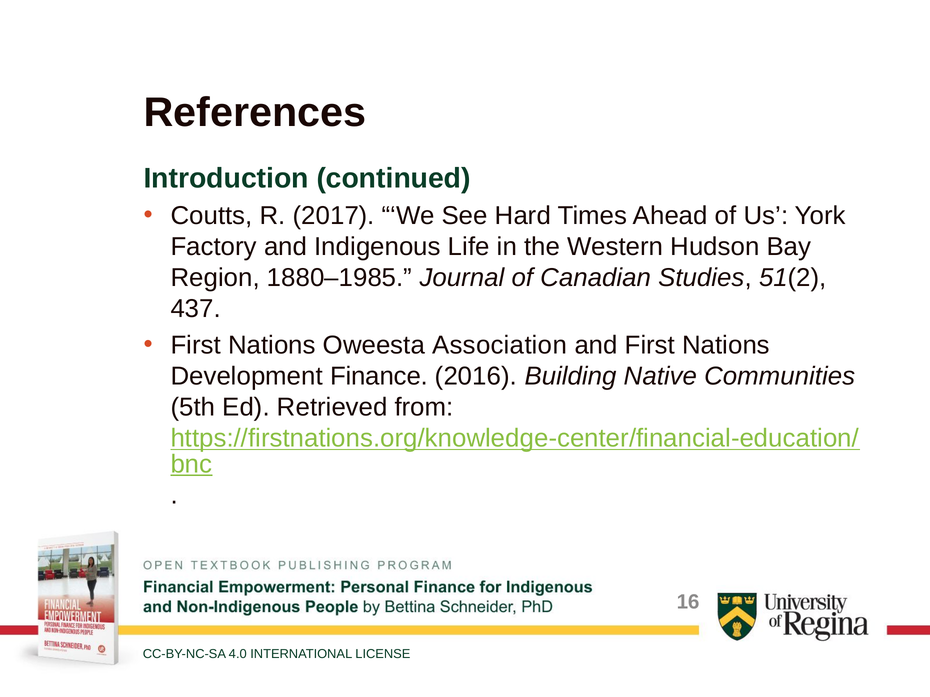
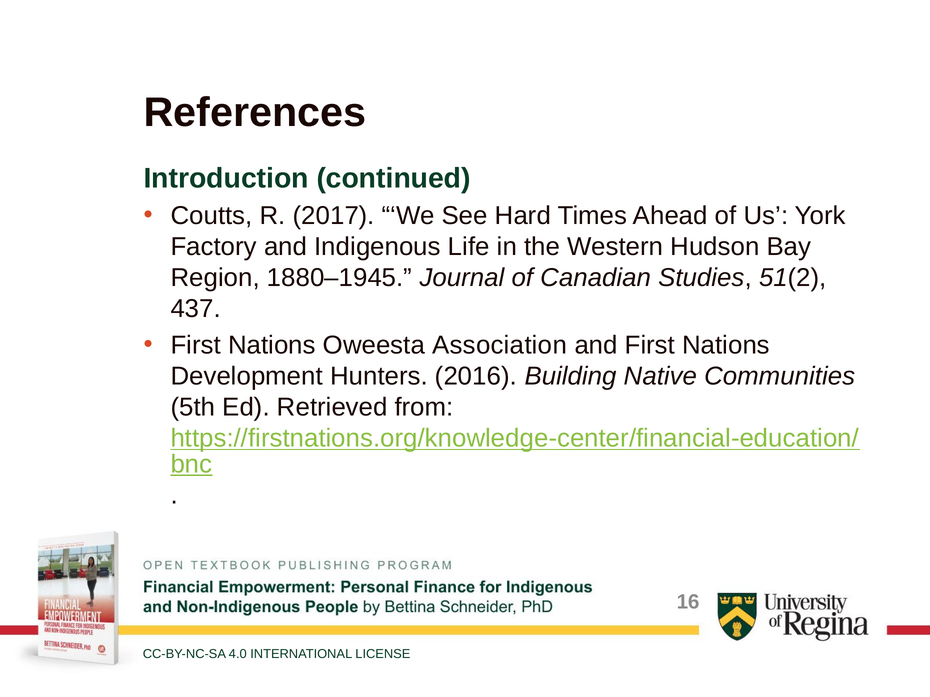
1880–1985: 1880–1985 -> 1880–1945 (340, 278)
Finance: Finance -> Hunters (379, 376)
